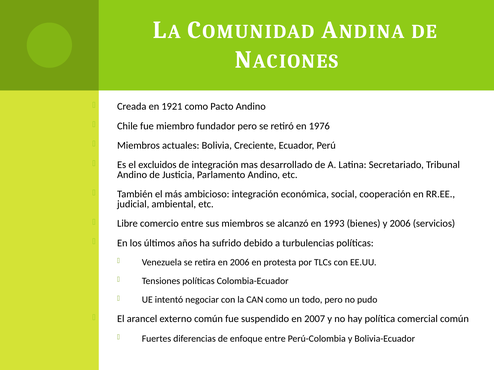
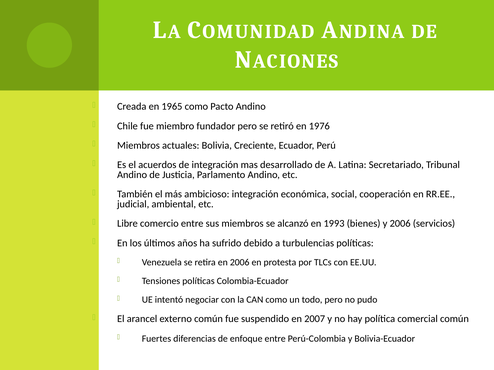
1921: 1921 -> 1965 (172, 107)
excluidos: excluidos -> acuerdos (157, 165)
